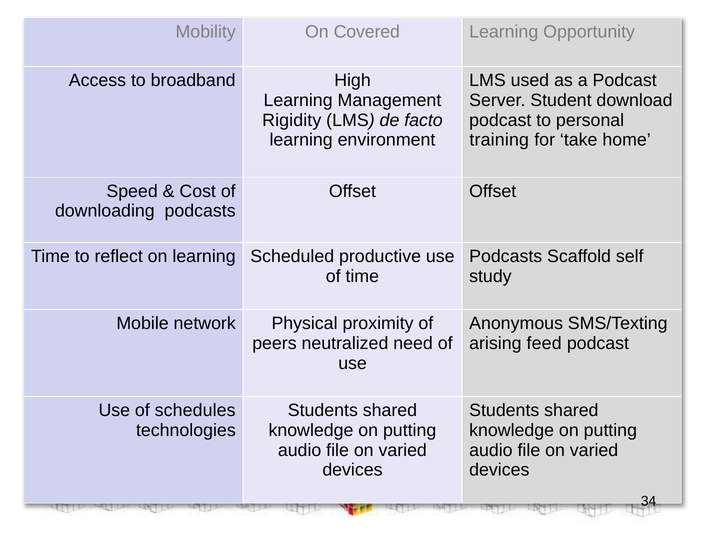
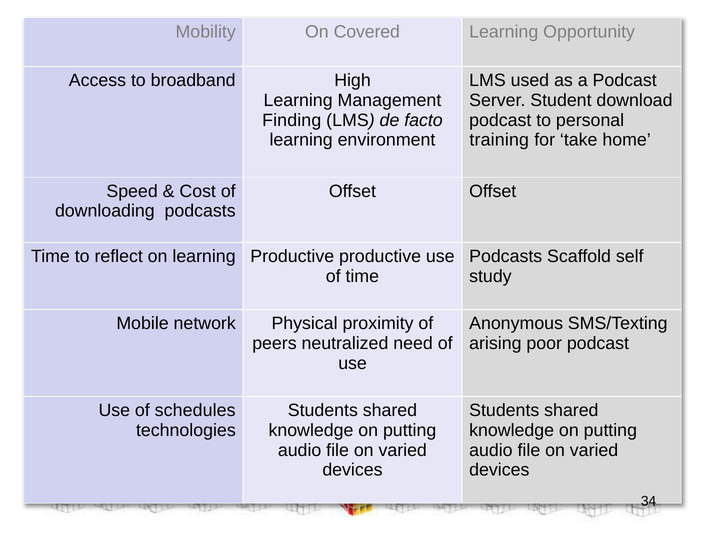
Rigidity: Rigidity -> Finding (292, 120)
learning Scheduled: Scheduled -> Productive (292, 256)
feed: feed -> poor (544, 343)
